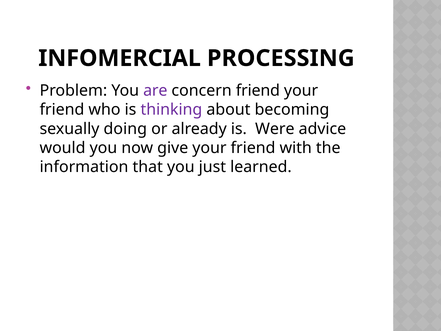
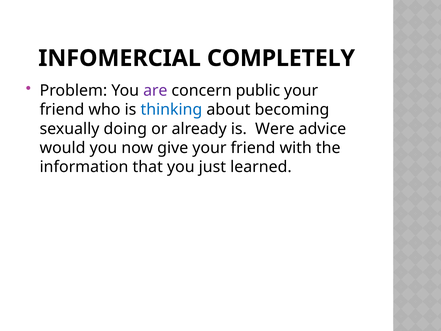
PROCESSING: PROCESSING -> COMPLETELY (281, 58)
concern friend: friend -> public (258, 90)
thinking colour: purple -> blue (171, 110)
